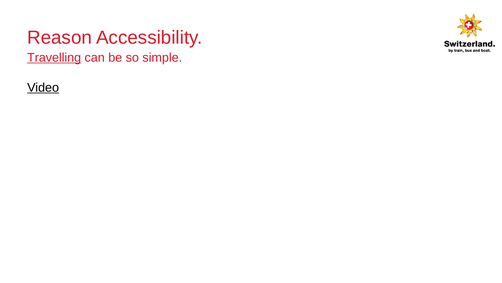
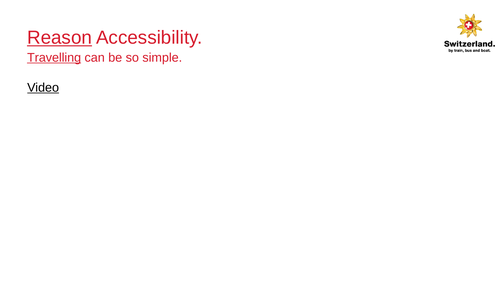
Reason underline: none -> present (60, 38)
